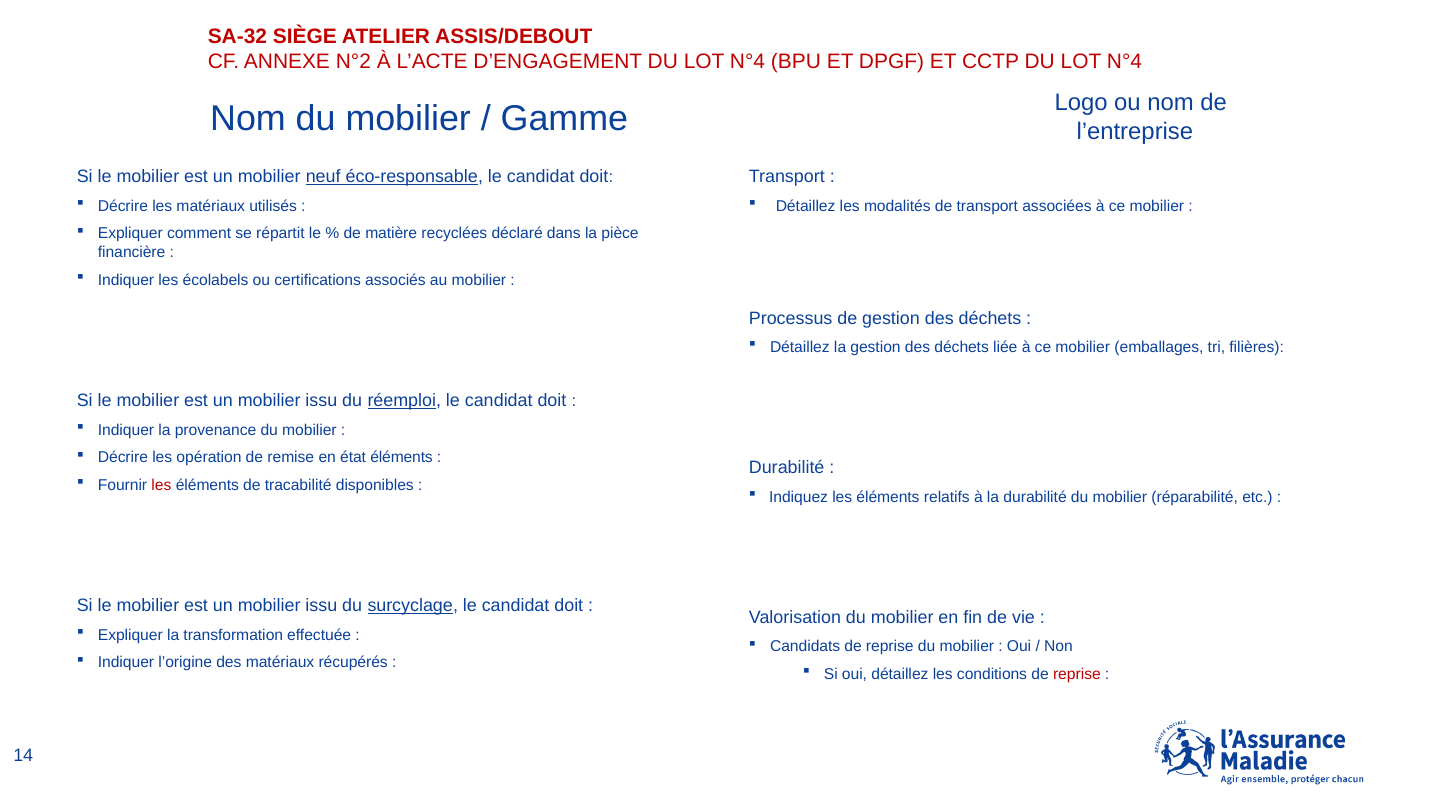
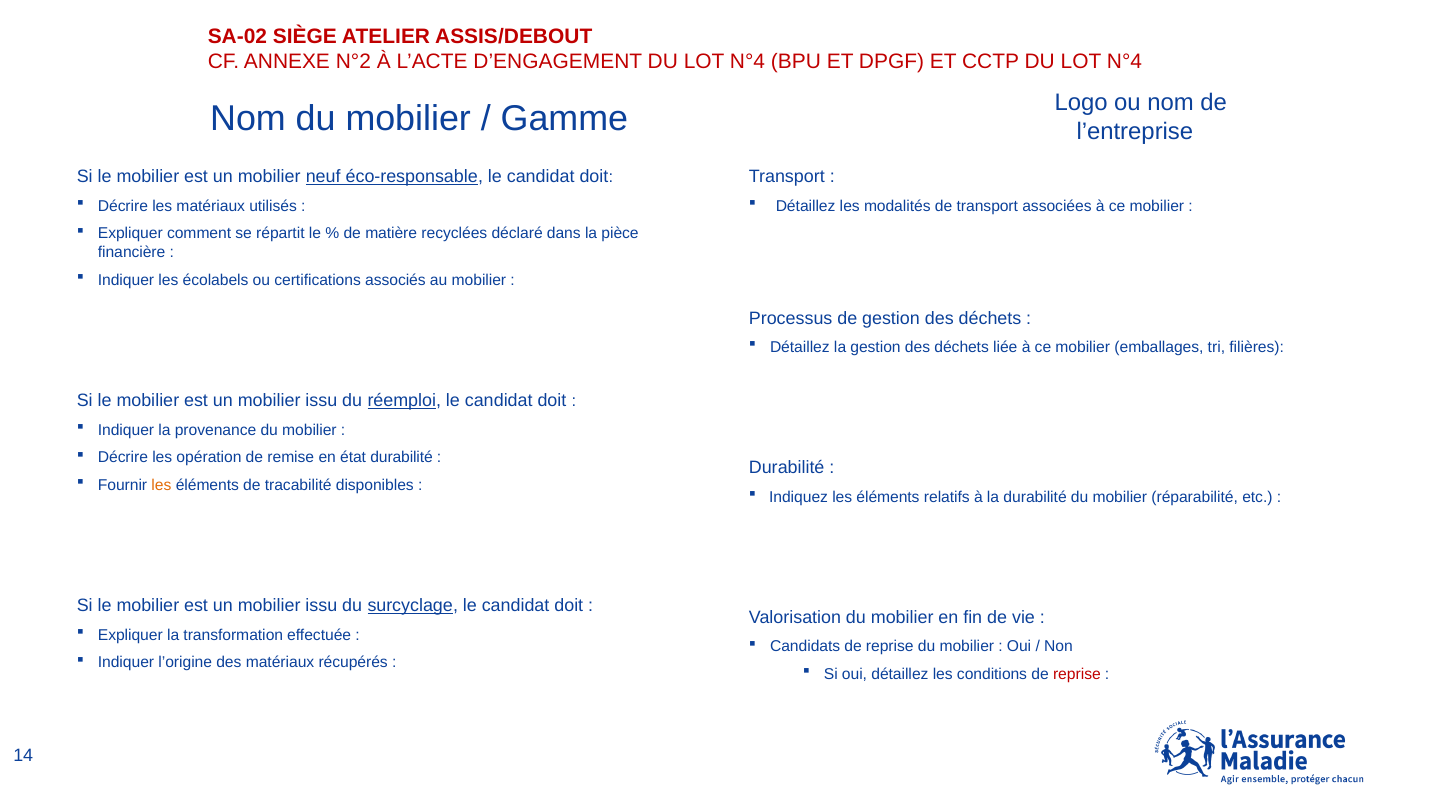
SA-32: SA-32 -> SA-02 (237, 36)
état éléments: éléments -> durabilité (402, 458)
les colour: red -> orange (161, 486)
